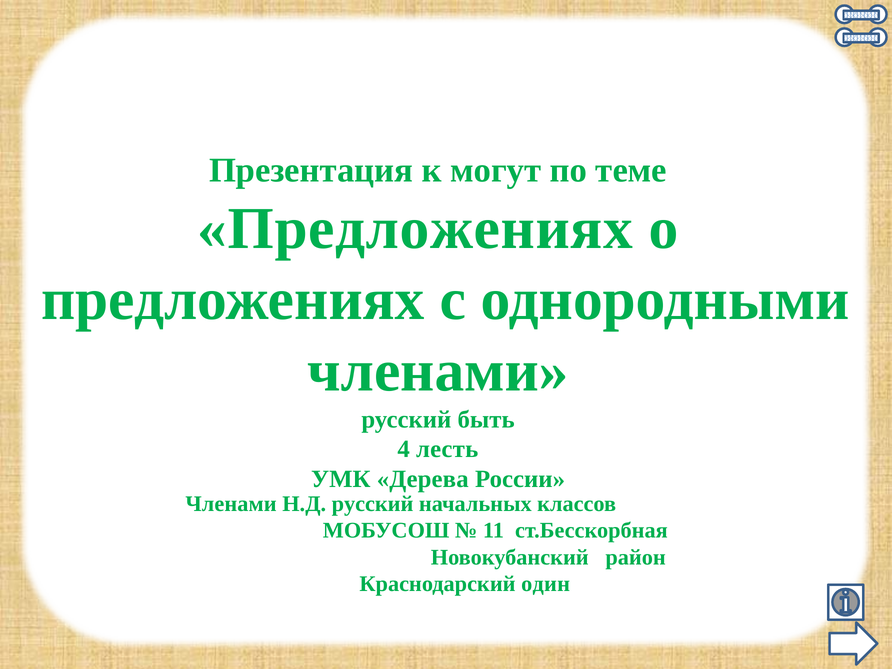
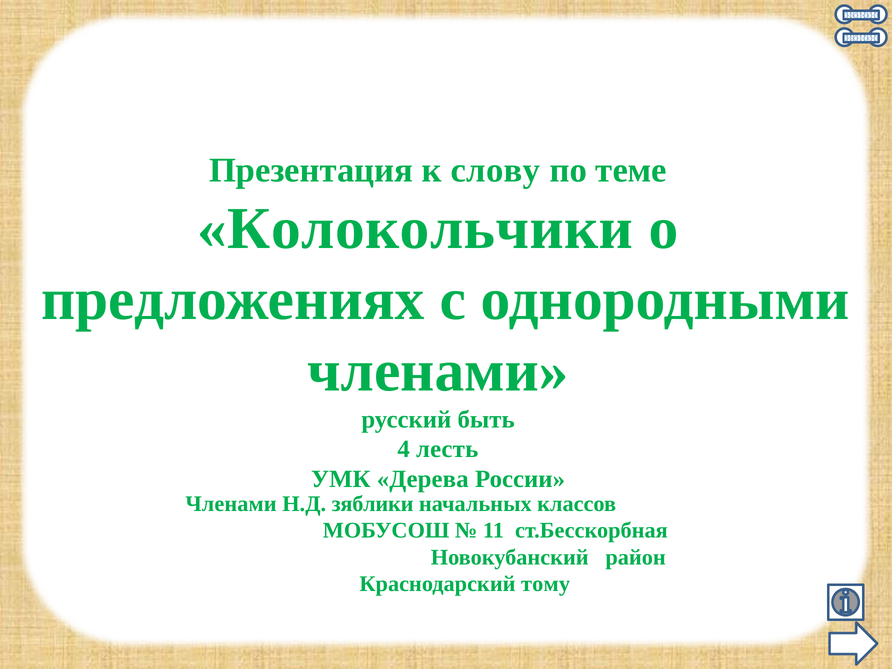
могут: могут -> слову (495, 170)
Предложениях: Предложениях -> Колокольчики (415, 228)
Н.Д русский: русский -> зяблики (373, 504)
один: один -> тому (546, 584)
